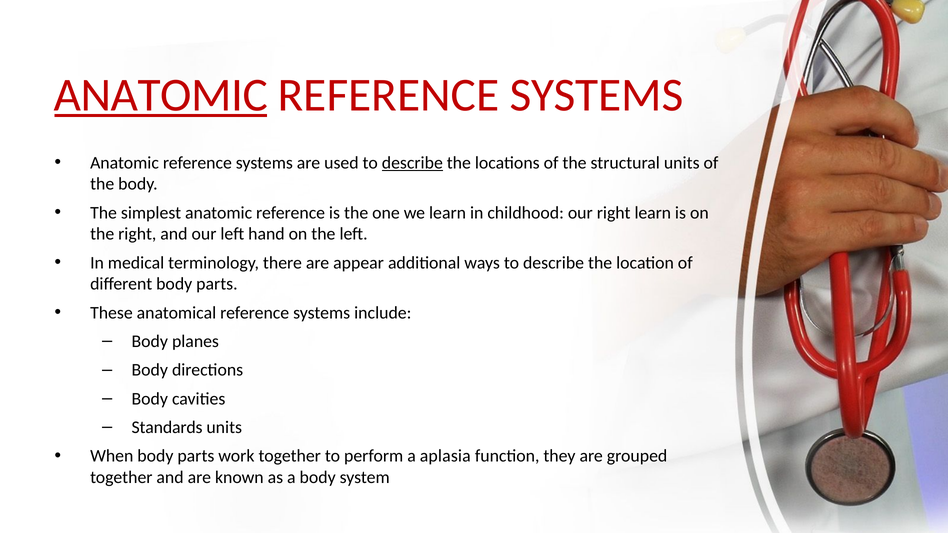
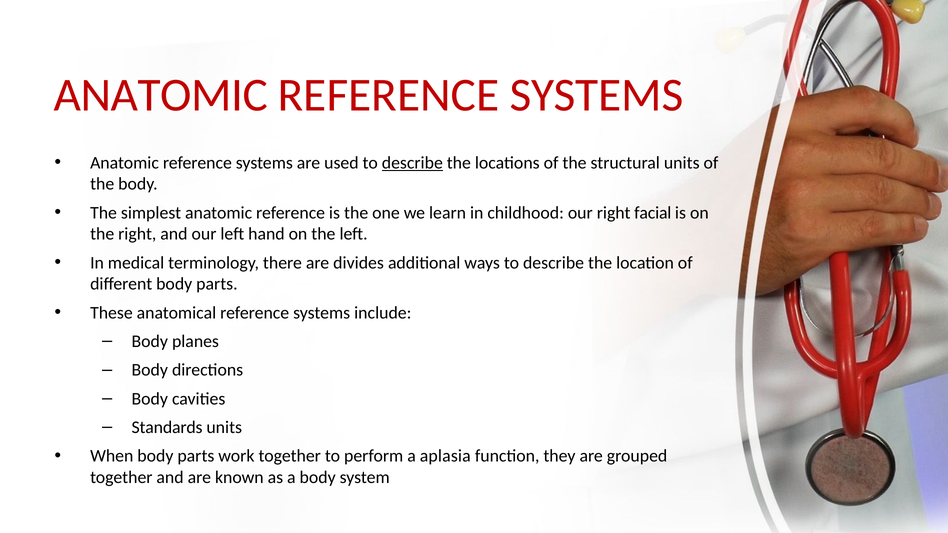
ANATOMIC underline: present -> none (161, 95)
right learn: learn -> facial (653, 213)
appear: appear -> divides (359, 263)
